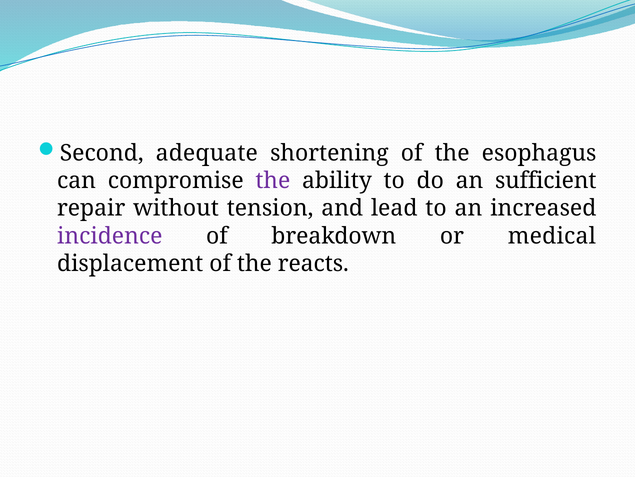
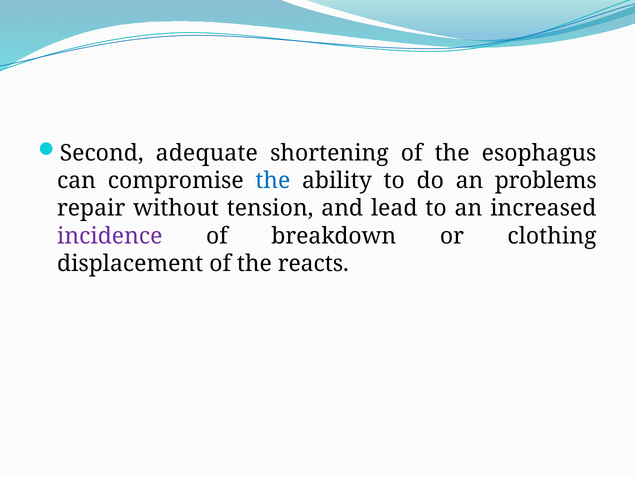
the colour: purple -> blue (273, 181)
sufficient: sufficient -> problems (546, 181)
medical: medical -> clothing (552, 236)
